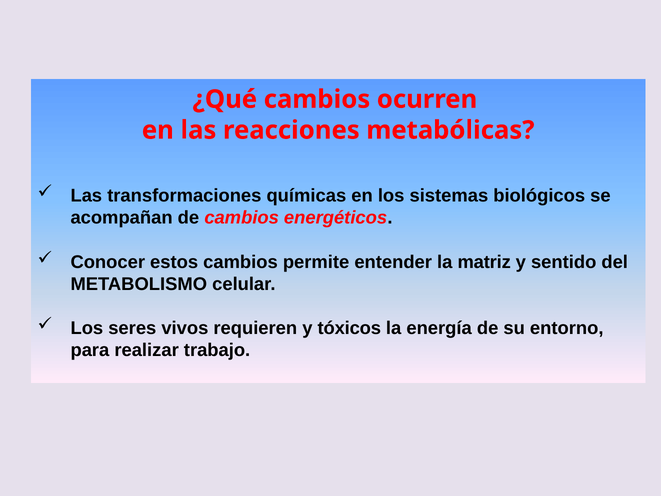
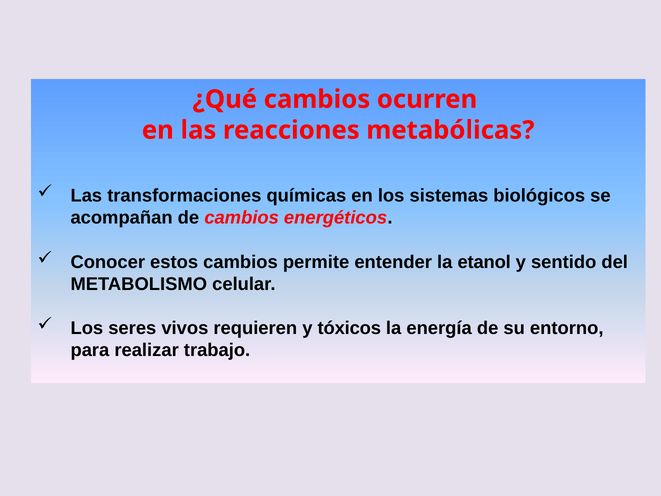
matriz: matriz -> etanol (484, 262)
